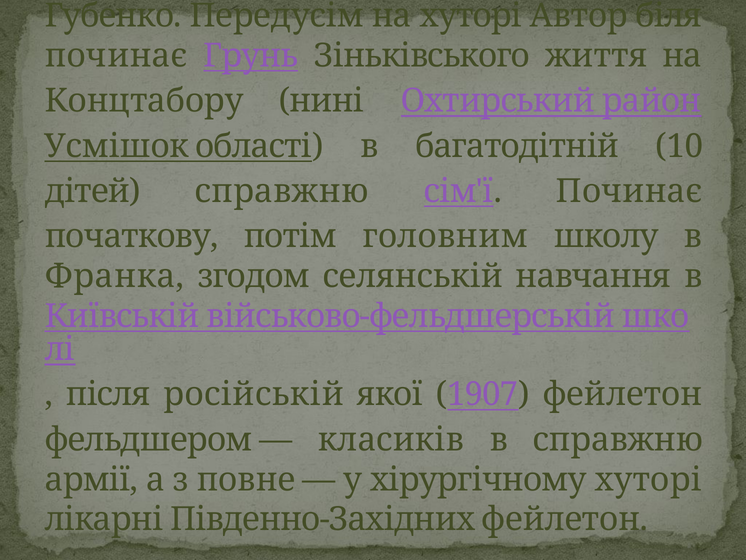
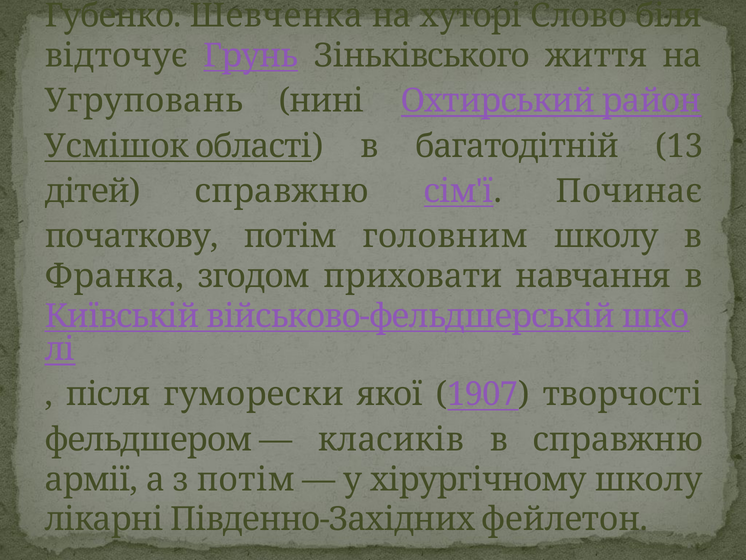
Передусім: Передусім -> Шевченка (276, 16)
Автор: Автор -> Слово (579, 16)
починає: починає -> відточує (116, 56)
Концтабору: Концтабору -> Угруповань (144, 101)
10: 10 -> 13 (679, 146)
селянській: селянській -> приховати (413, 276)
російській: російській -> гуморески (254, 394)
1907 фейлетон: фейлетон -> творчості (623, 394)
з повне: повне -> потім (246, 479)
хірургічному хуторі: хуторі -> школу (649, 479)
